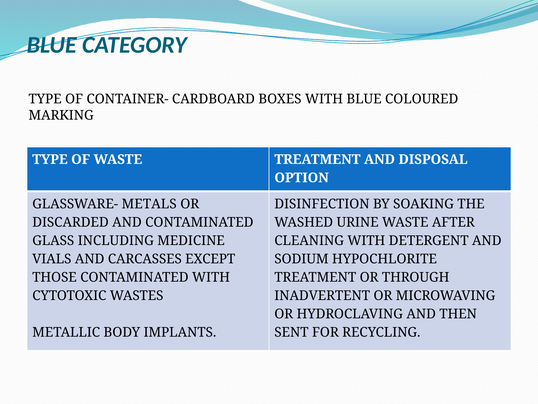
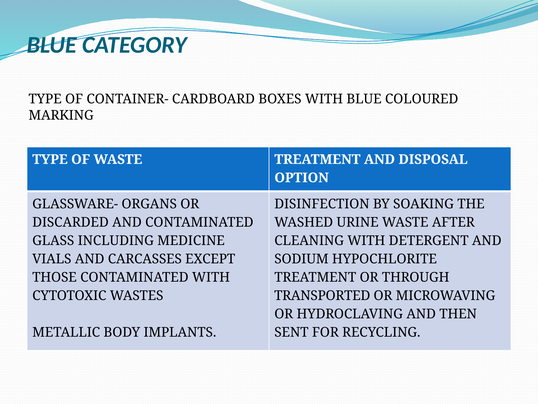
METALS: METALS -> ORGANS (149, 204)
INADVERTENT: INADVERTENT -> TRANSPORTED (322, 295)
